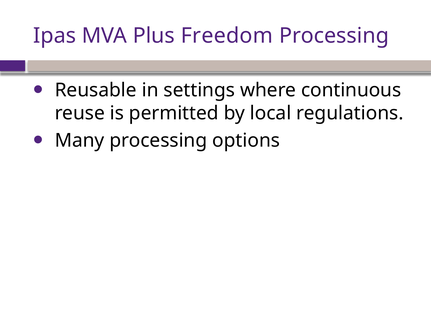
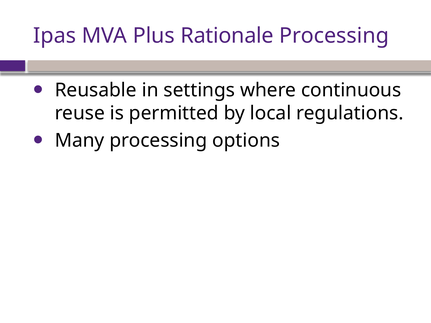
Freedom: Freedom -> Rationale (227, 36)
